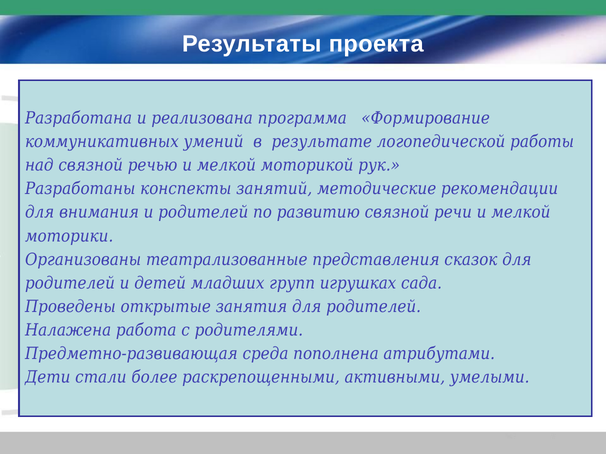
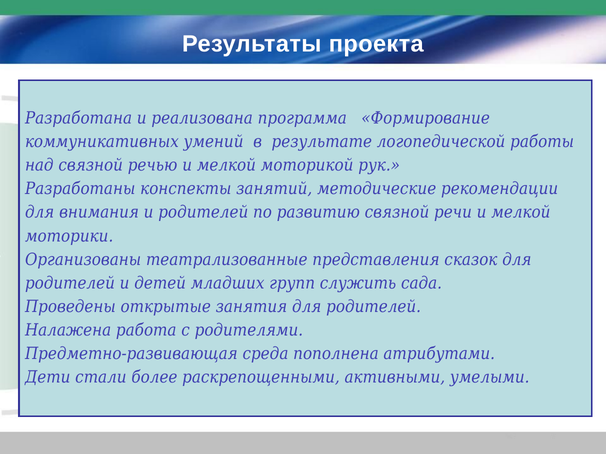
игрушках: игрушках -> служить (358, 283)
